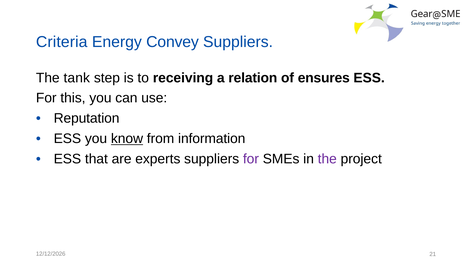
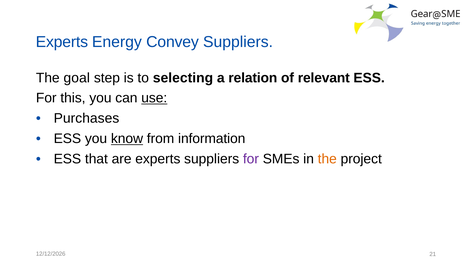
Criteria: Criteria -> Experts (62, 42)
tank: tank -> goal (77, 78)
receiving: receiving -> selecting (183, 78)
ensures: ensures -> relevant (324, 78)
use underline: none -> present (154, 98)
Reputation: Reputation -> Purchases (86, 118)
the colour: purple -> orange (327, 159)
